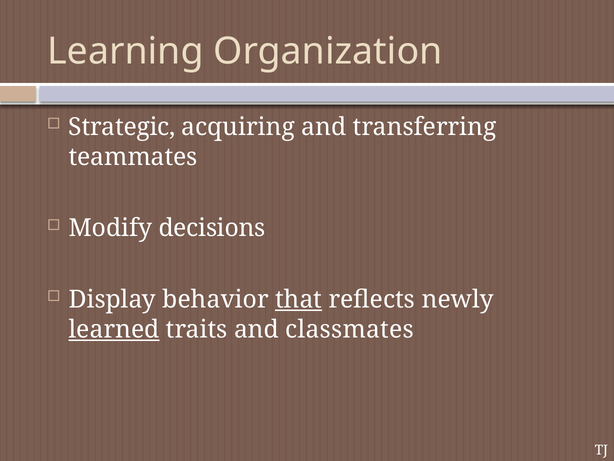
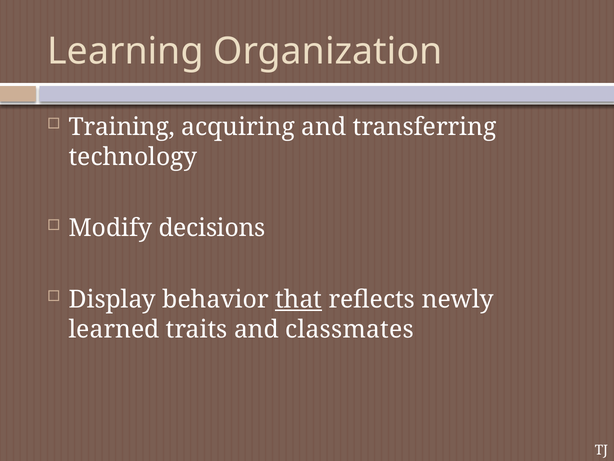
Strategic: Strategic -> Training (122, 127)
teammates: teammates -> technology (133, 157)
learned underline: present -> none (114, 329)
